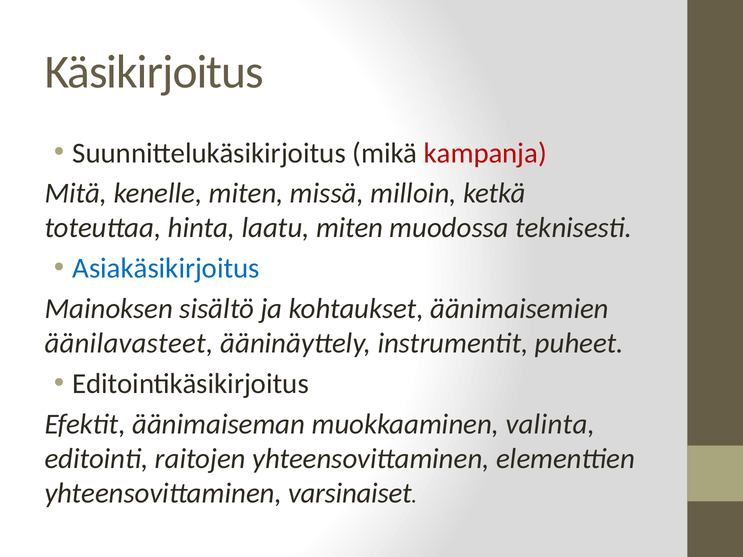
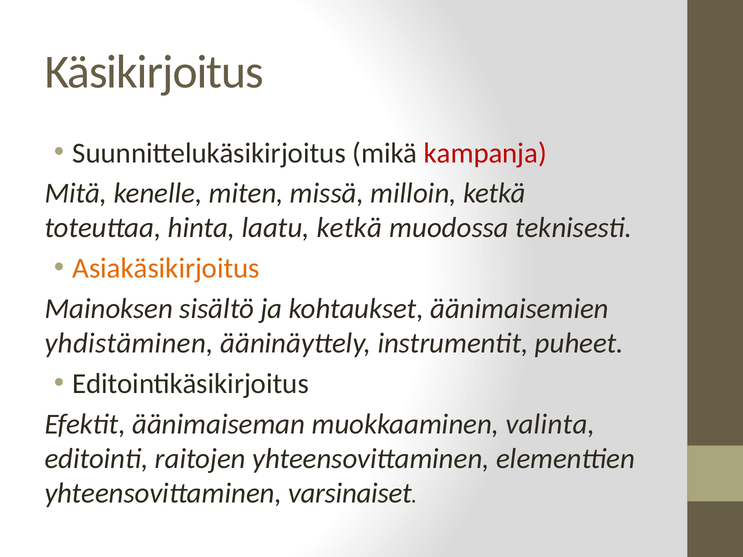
laatu miten: miten -> ketkä (349, 228)
Asiakäsikirjoitus colour: blue -> orange (166, 268)
äänilavasteet: äänilavasteet -> yhdistäminen (129, 343)
